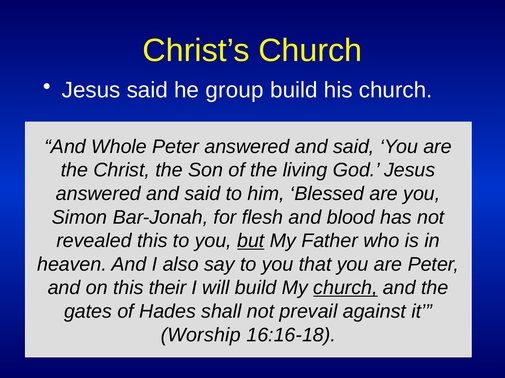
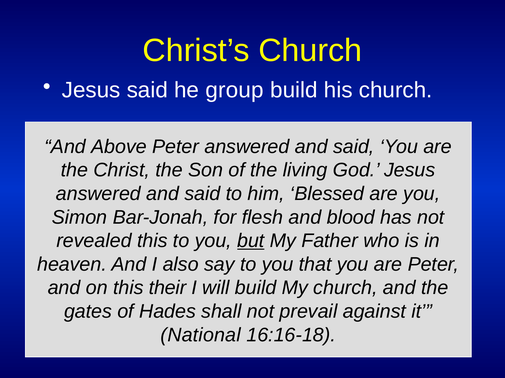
Whole: Whole -> Above (119, 147)
church underline: present -> none (345, 288)
Worship: Worship -> National (201, 336)
